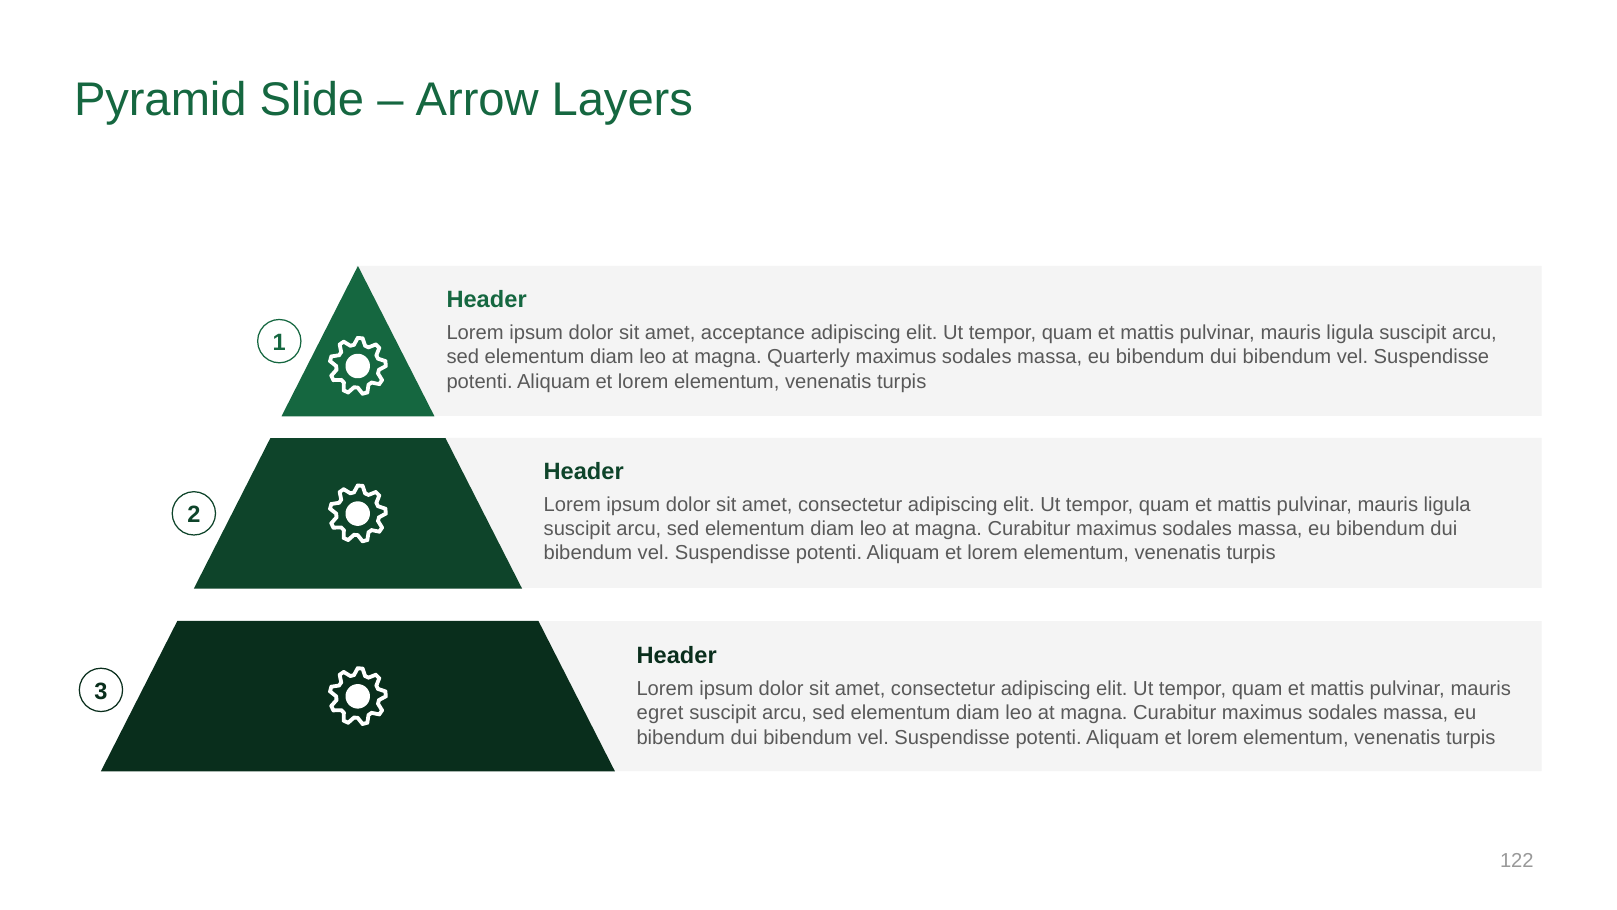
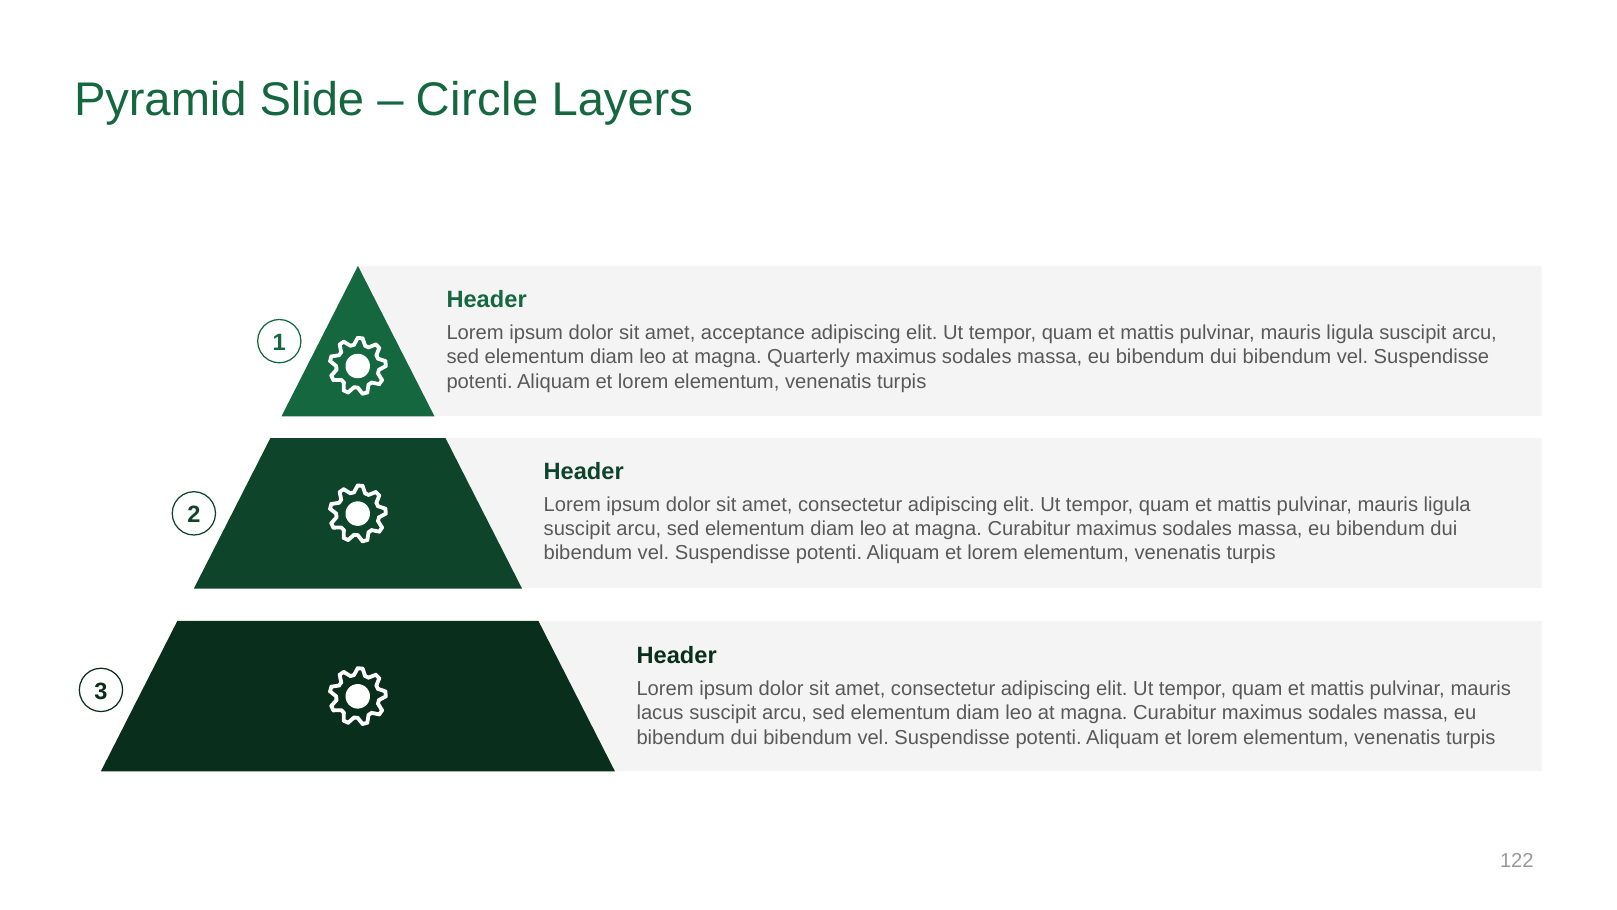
Arrow: Arrow -> Circle (477, 99)
egret: egret -> lacus (660, 713)
